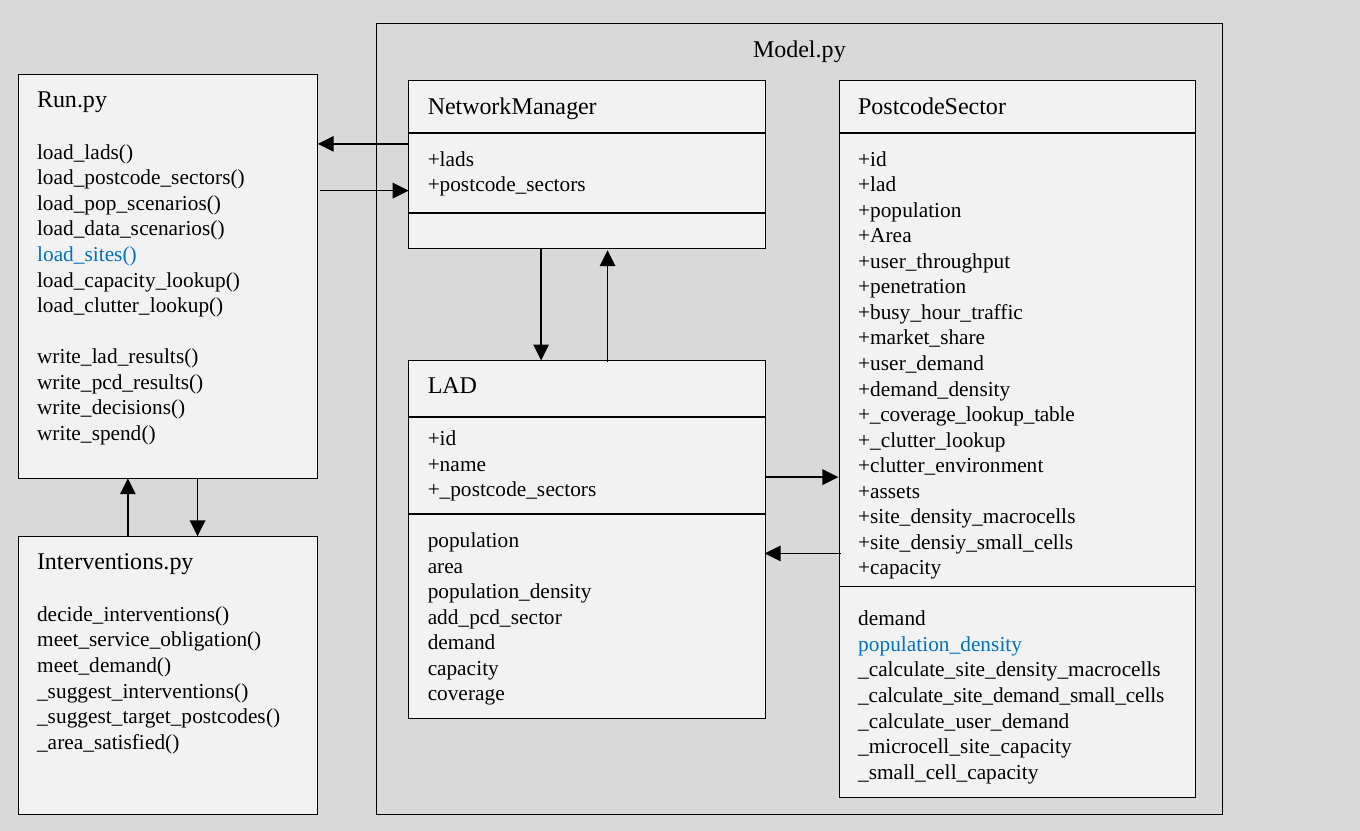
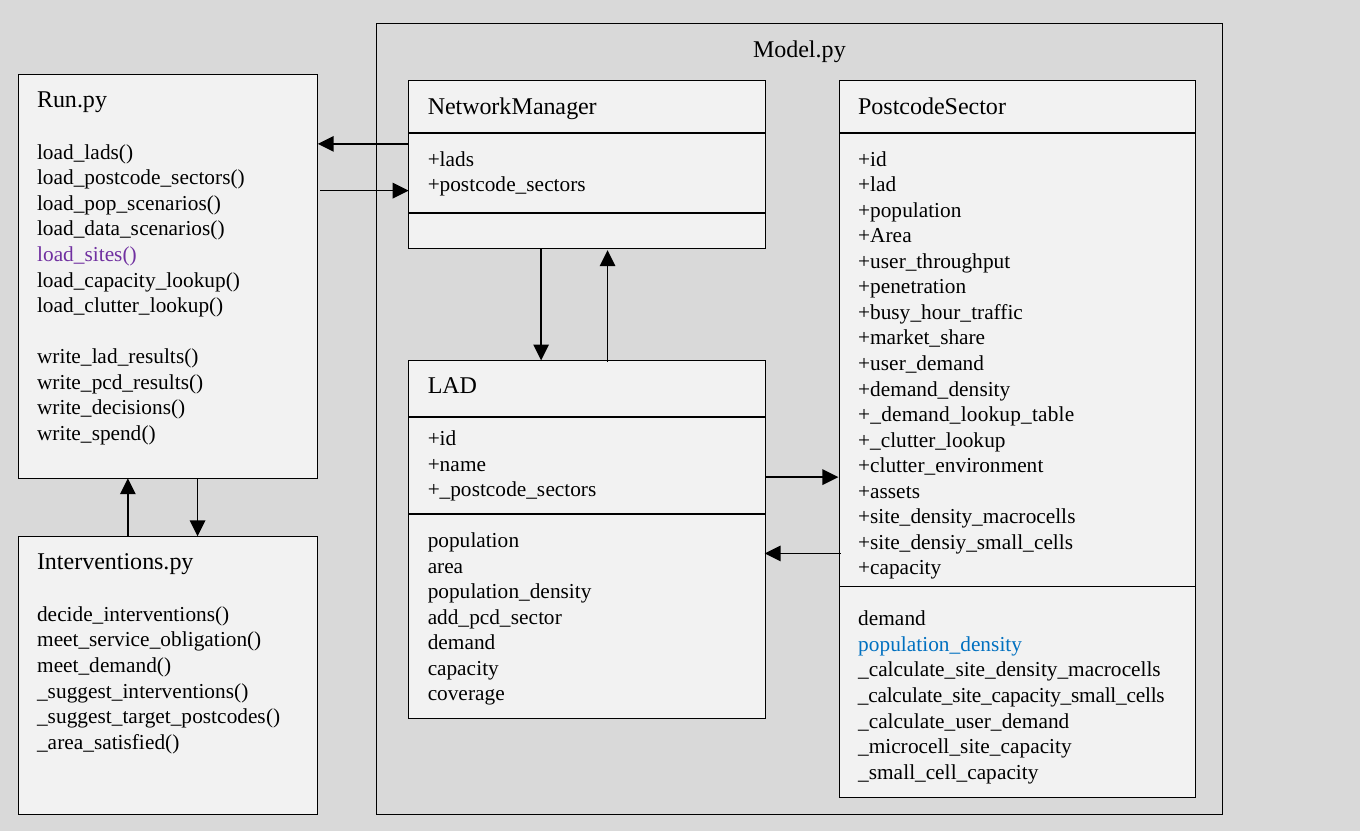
load_sites( colour: blue -> purple (87, 254)
+_coverage_lookup_table: +_coverage_lookup_table -> +_demand_lookup_table (966, 414)
_calculate_site_demand_small_cells: _calculate_site_demand_small_cells -> _calculate_site_capacity_small_cells (1011, 695)
